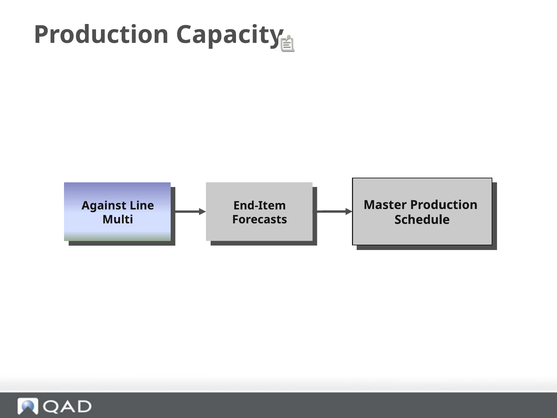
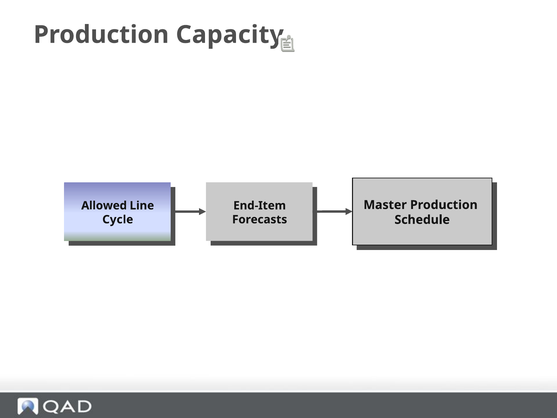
Against: Against -> Allowed (104, 205)
Multi: Multi -> Cycle (118, 219)
